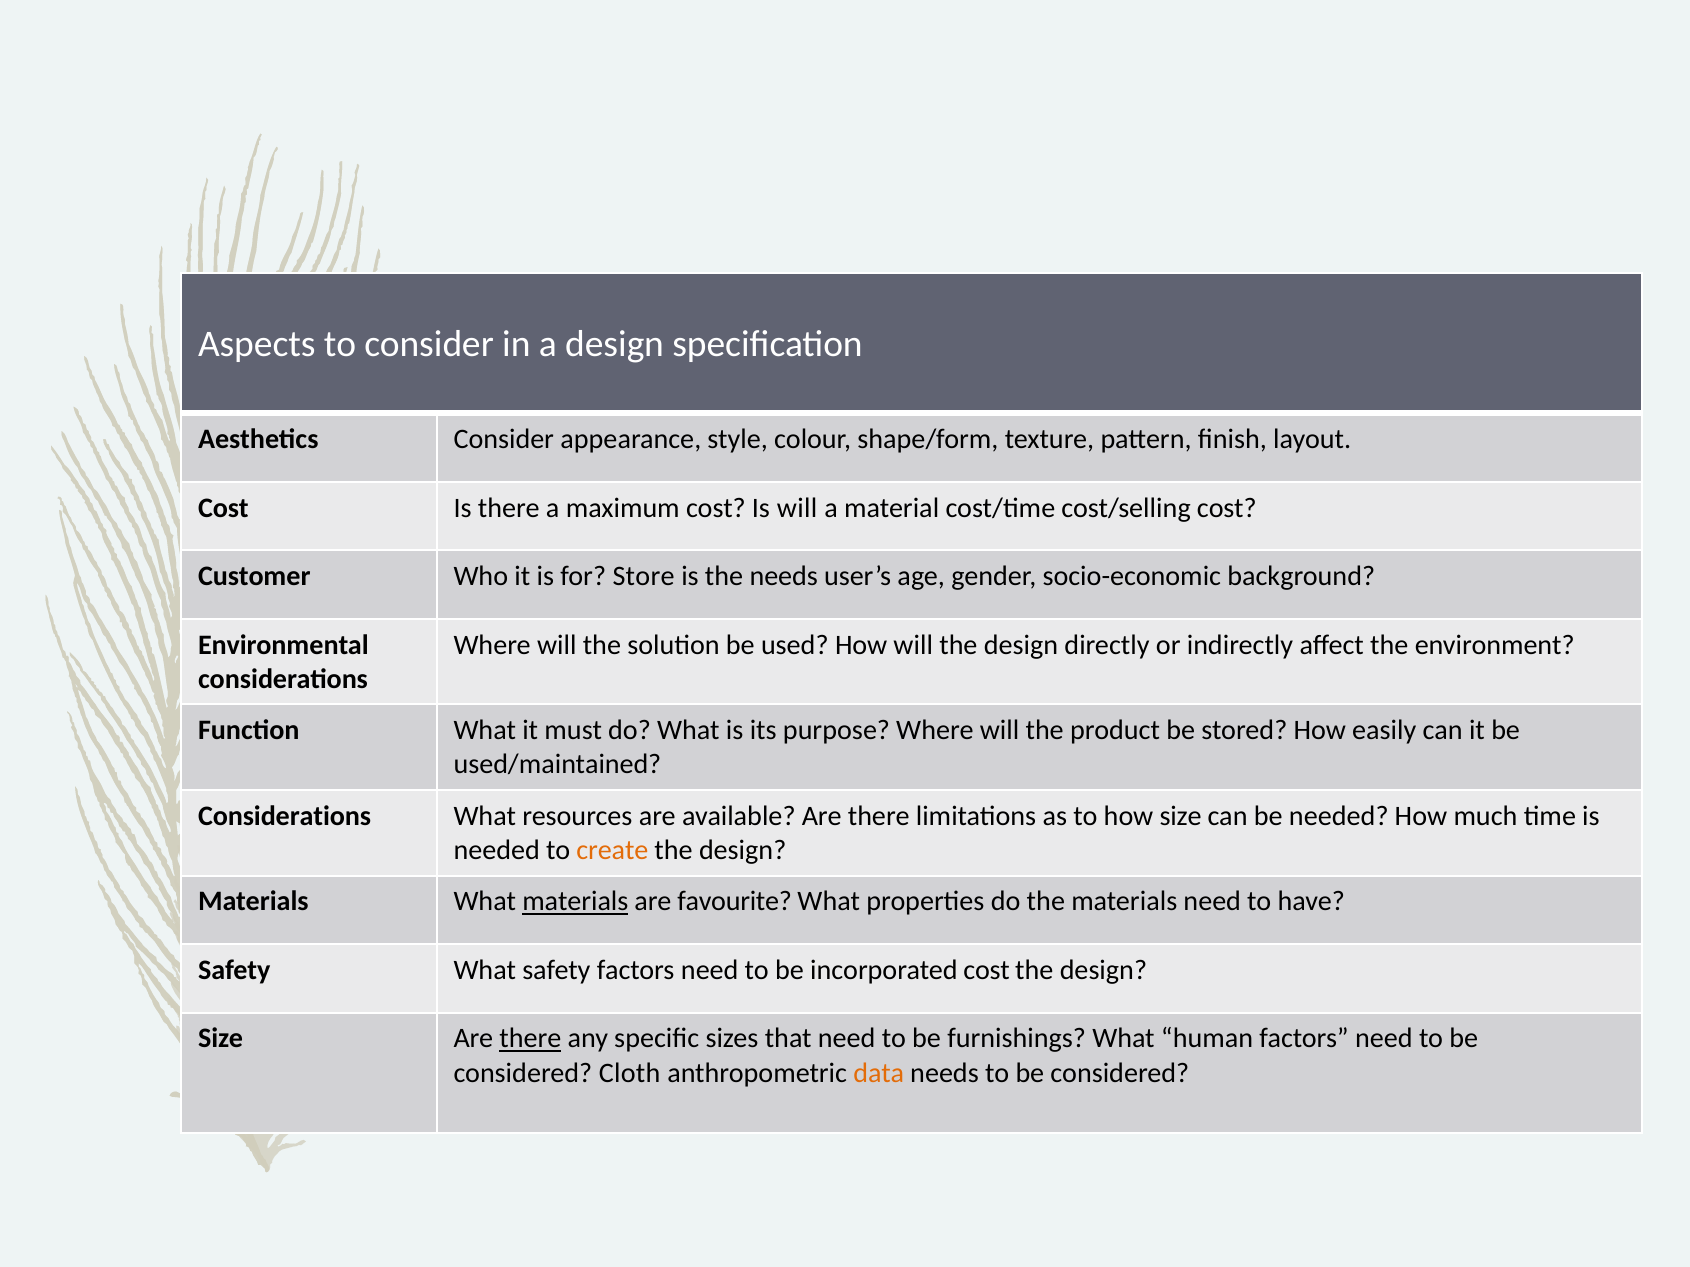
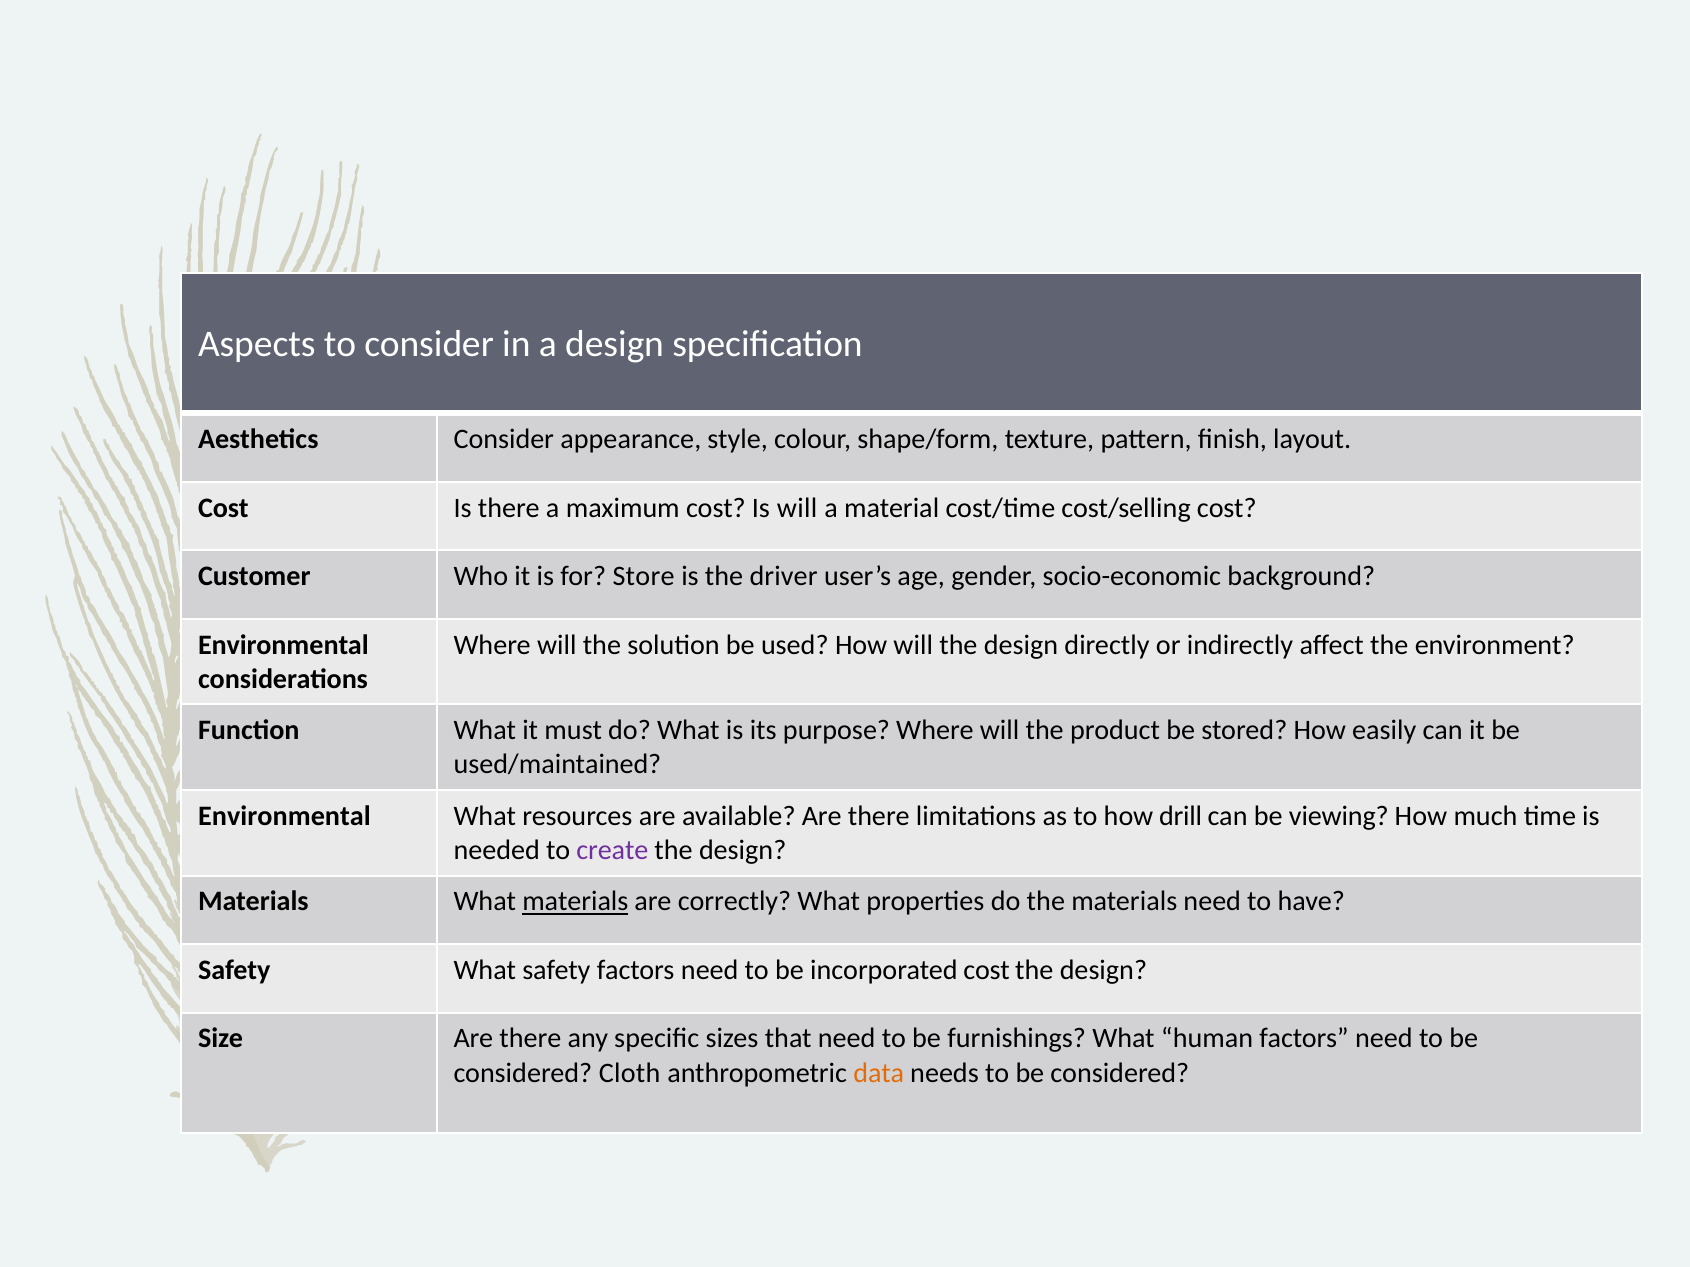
the needs: needs -> driver (784, 576)
Considerations: Considerations -> Environmental (284, 816)
how size: size -> drill (1181, 816)
be needed: needed -> viewing (1339, 816)
create colour: orange -> purple (612, 851)
favourite: favourite -> correctly (734, 902)
there underline: present -> none (530, 1039)
